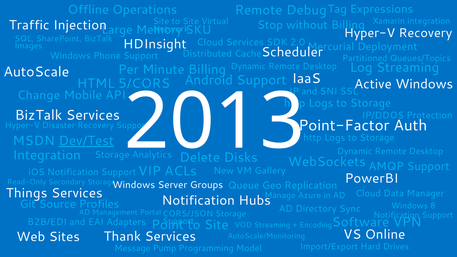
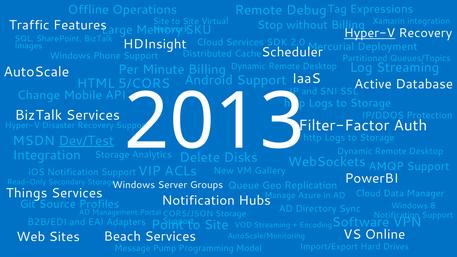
Injection: Injection -> Features (80, 25)
Hyper-V underline: none -> present (370, 33)
Active Windows: Windows -> Database (424, 84)
Point-Factor: Point-Factor -> Filter-Factor (344, 125)
Thank: Thank -> Beach (122, 236)
